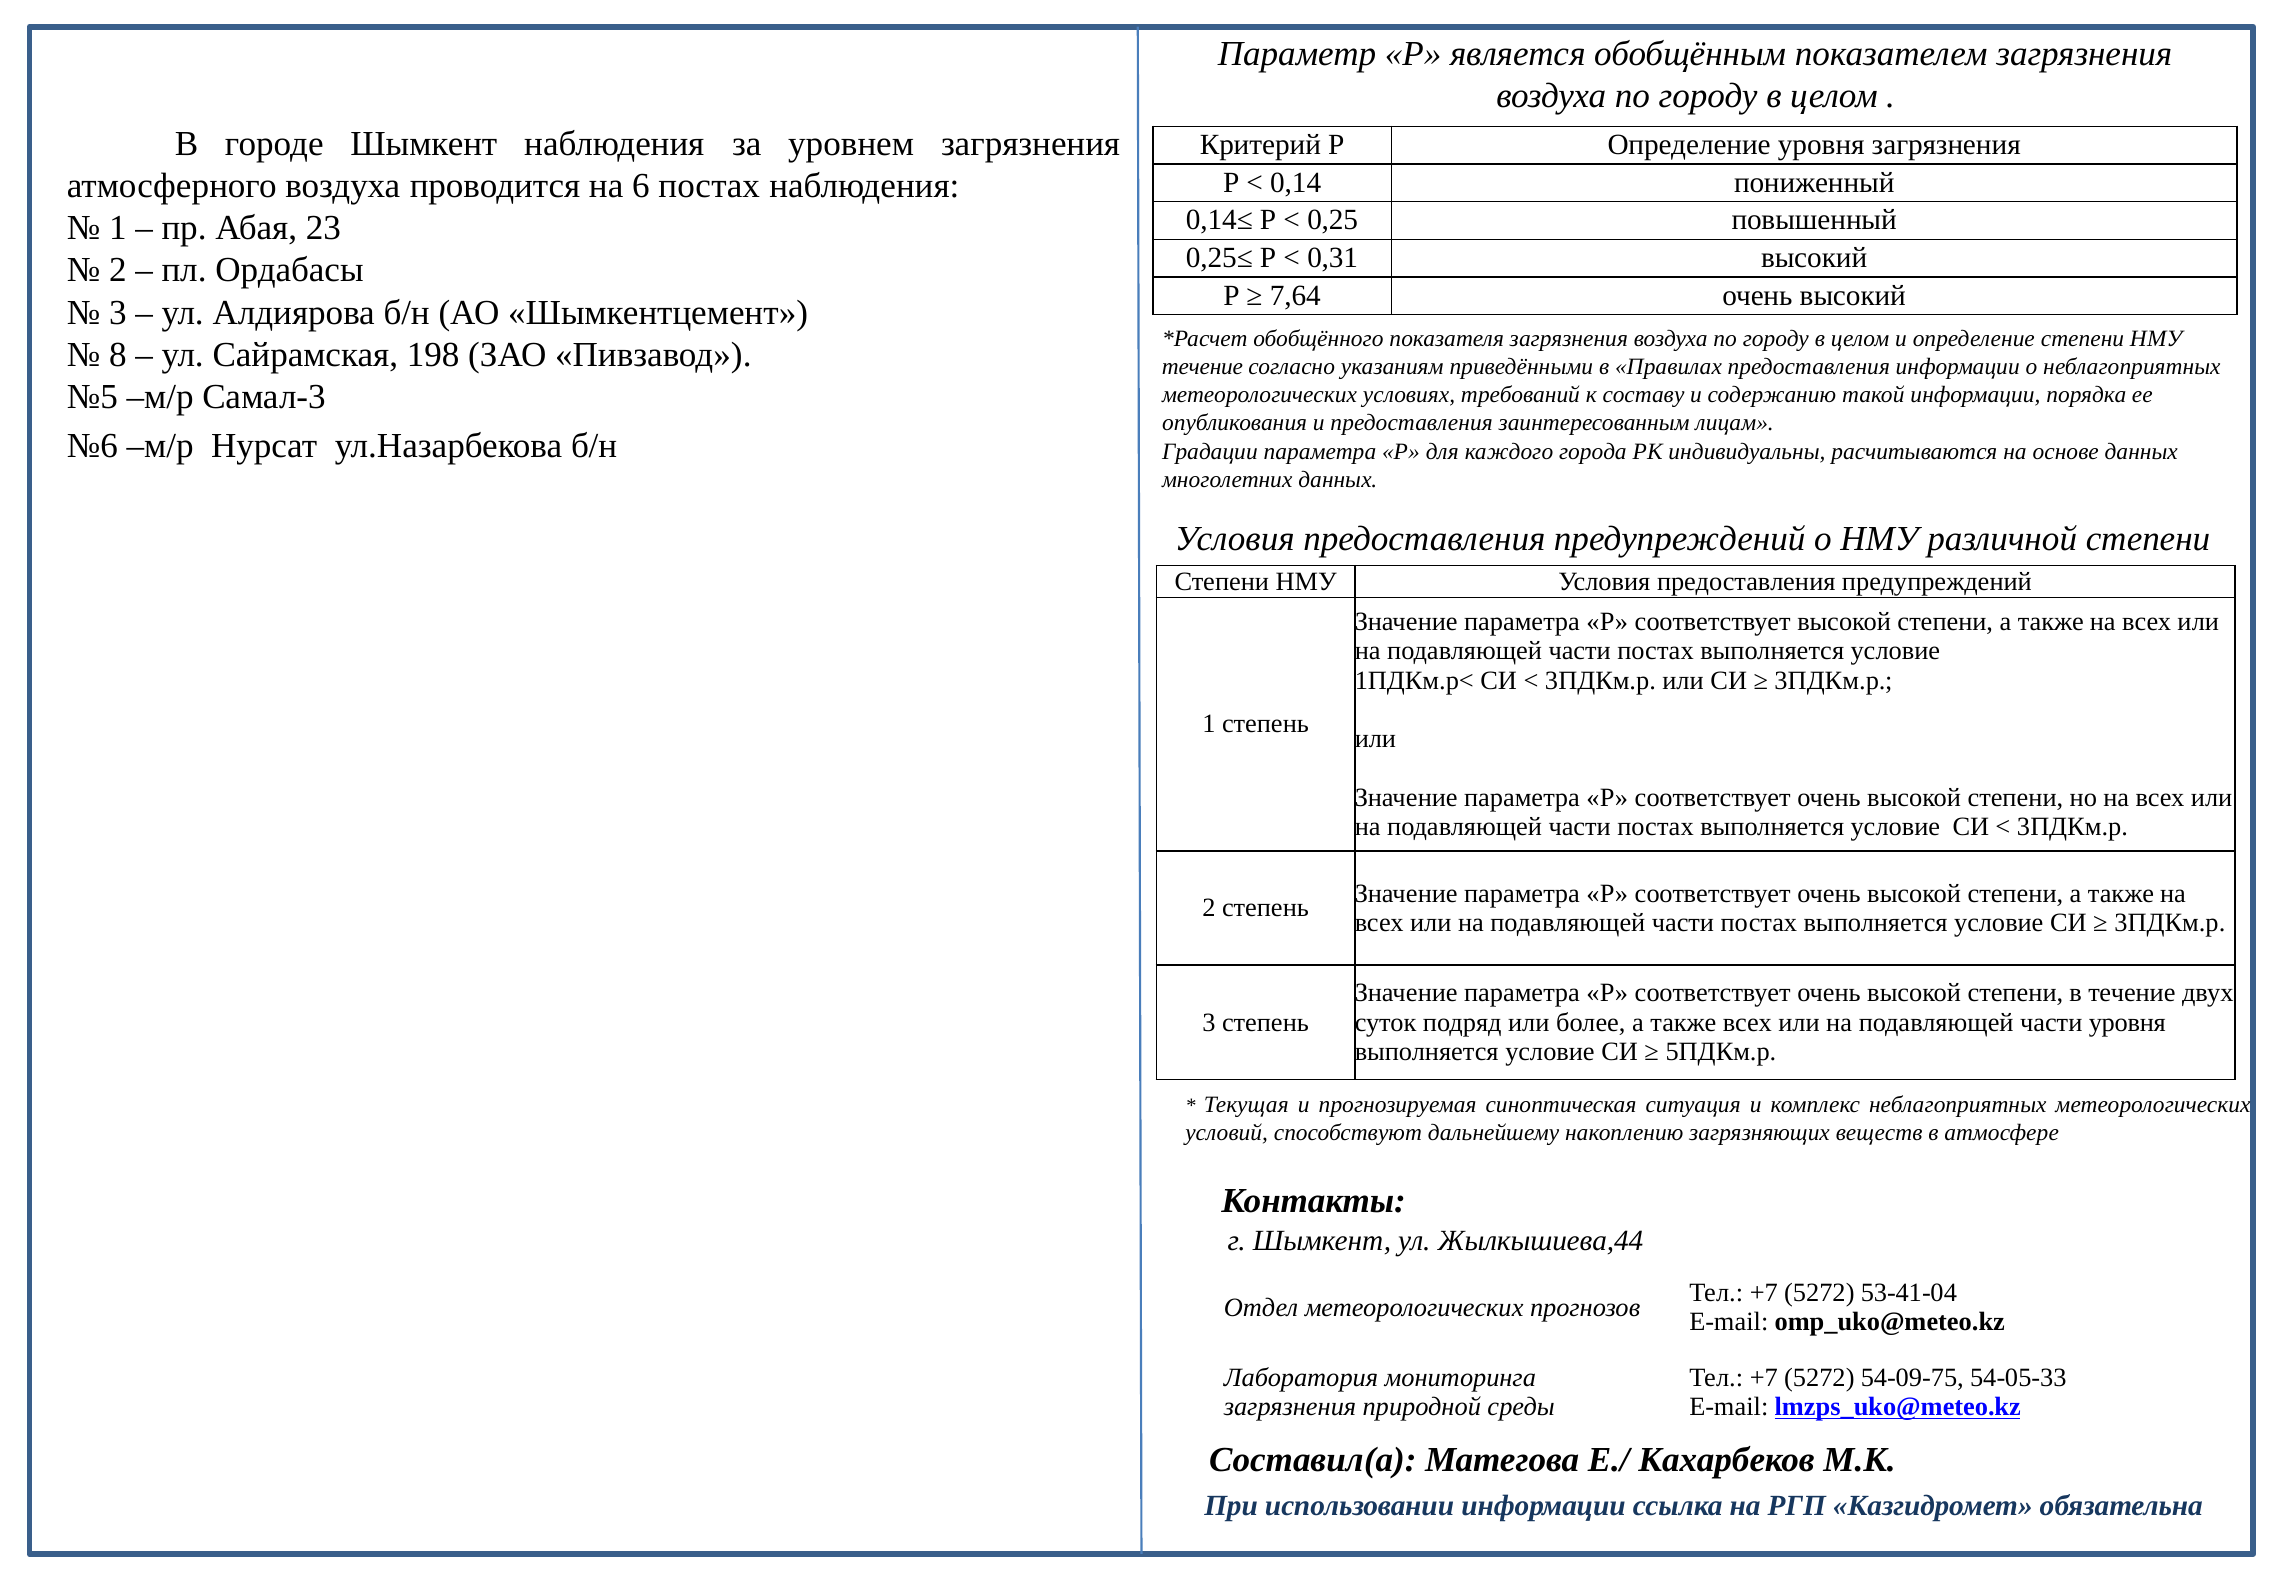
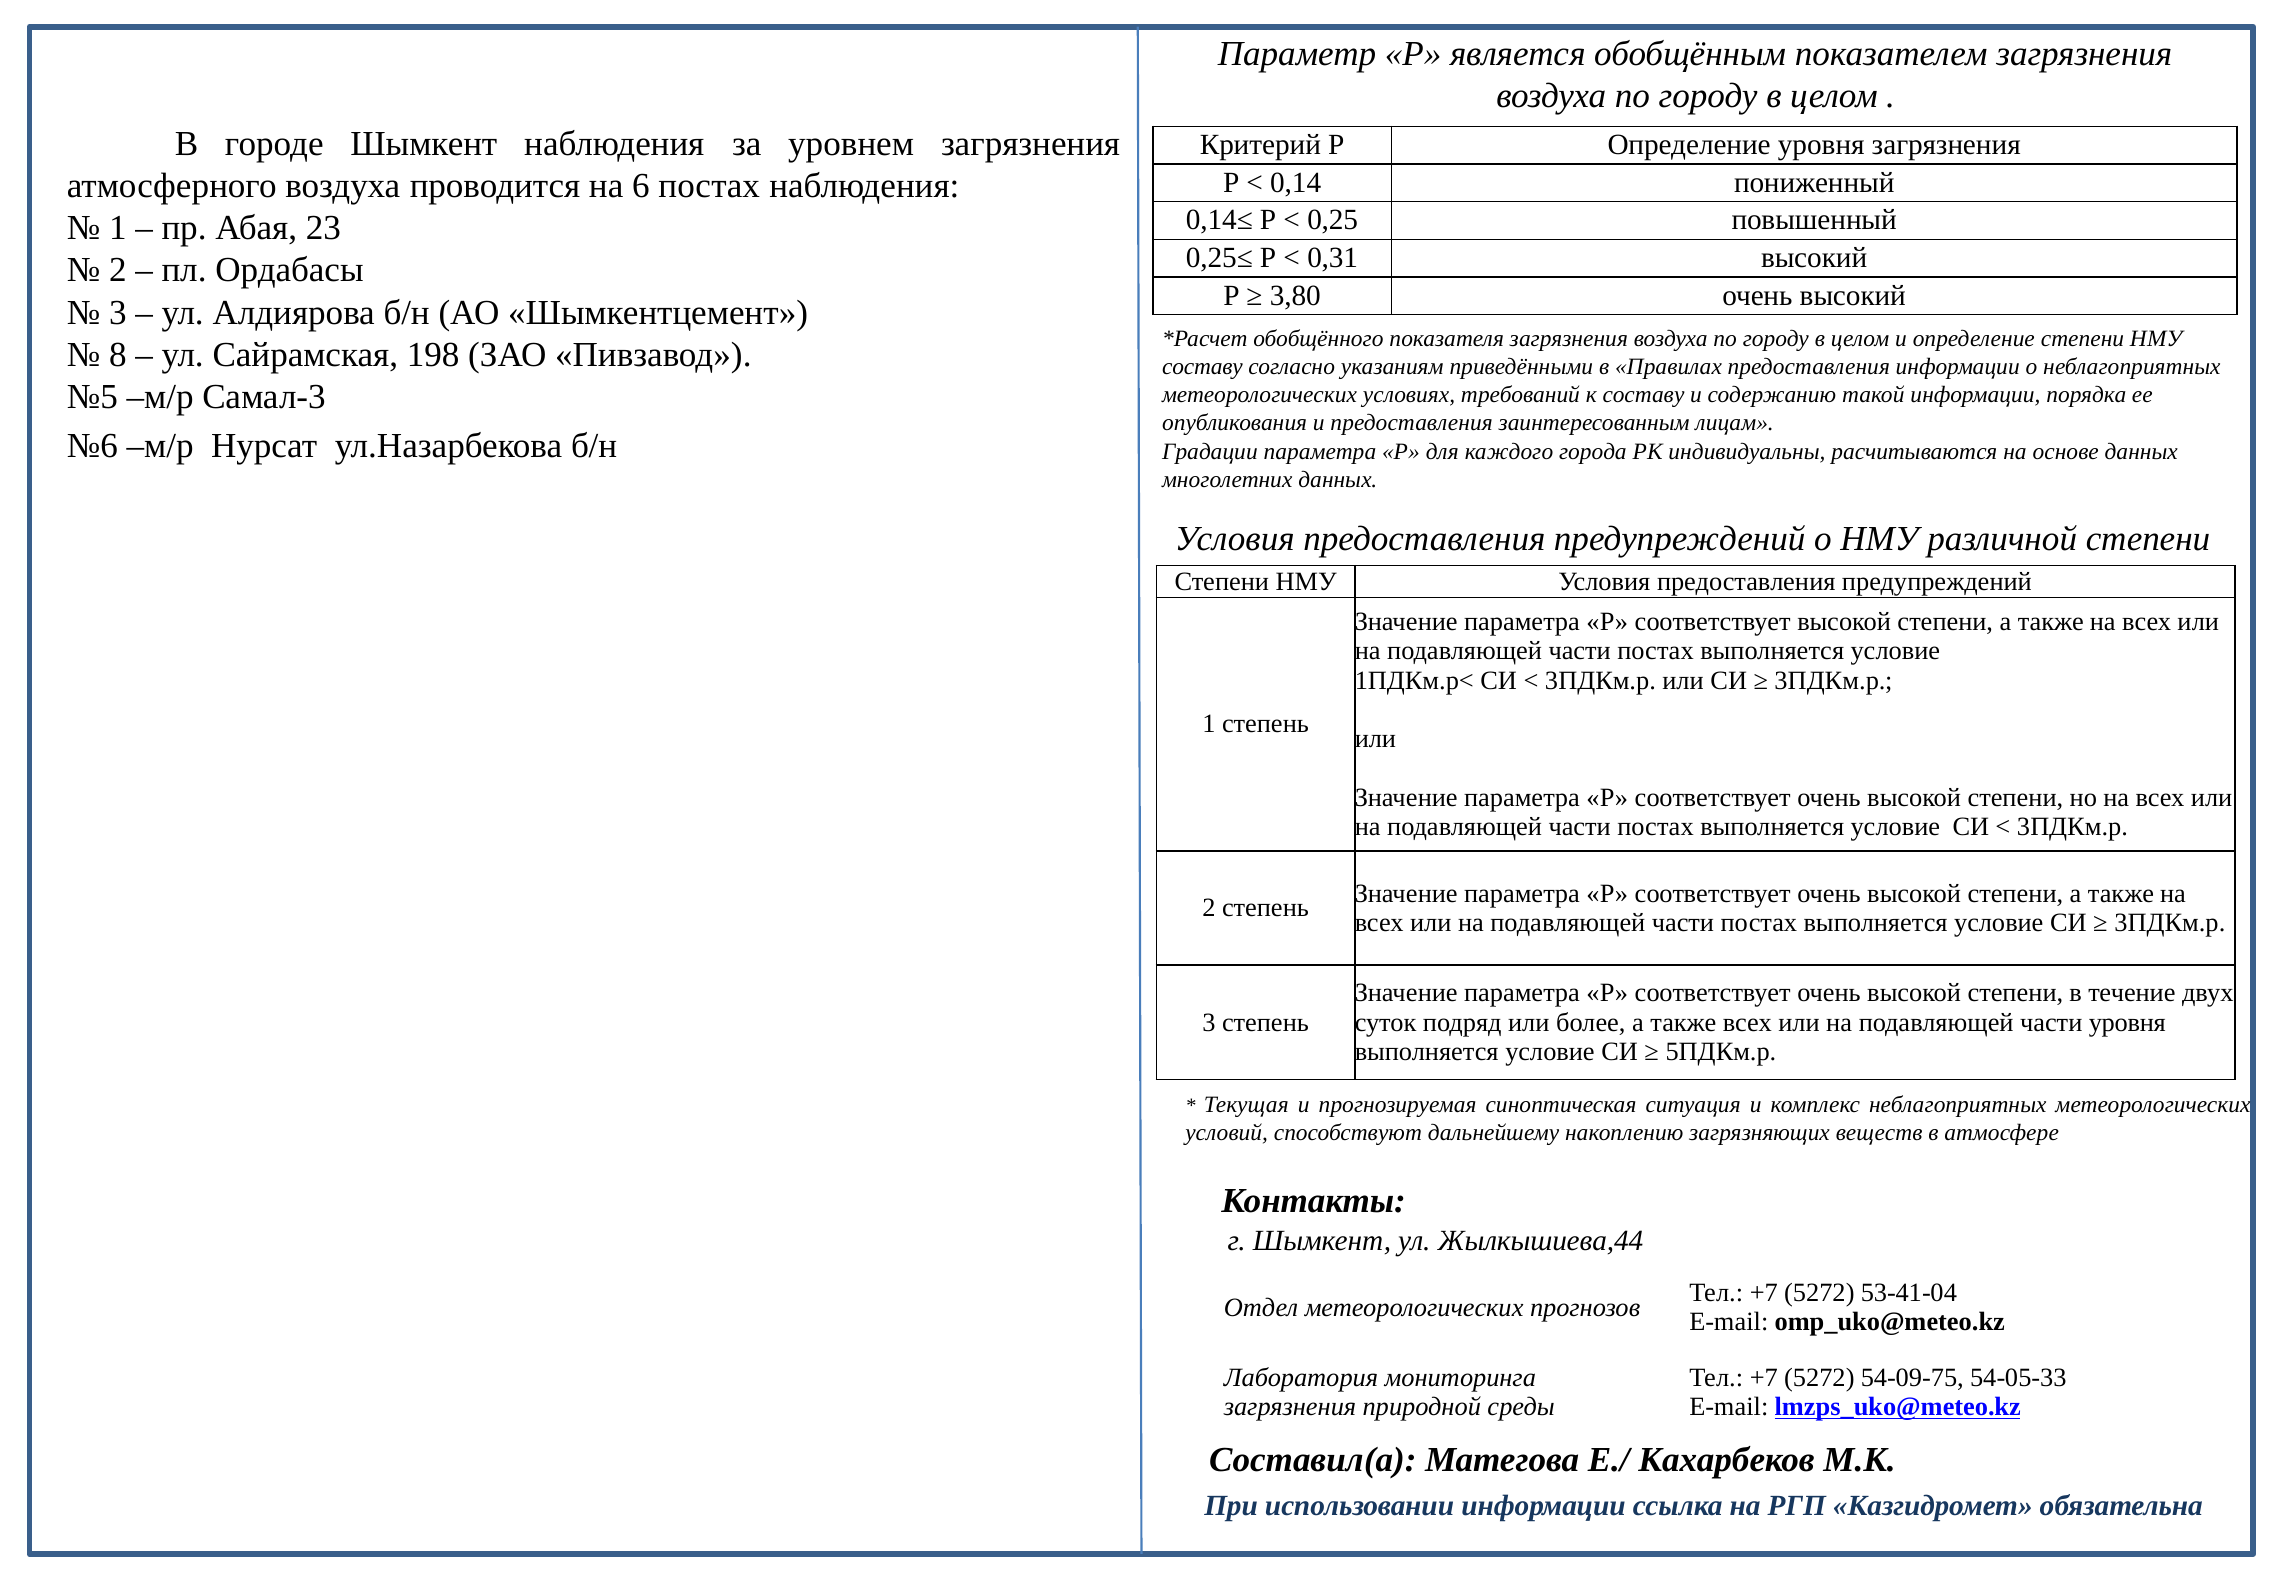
7,64: 7,64 -> 3,80 (1295, 296)
течение: течение -> составу (1202, 367)
